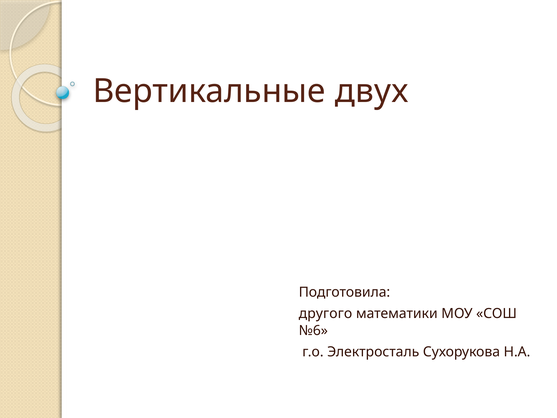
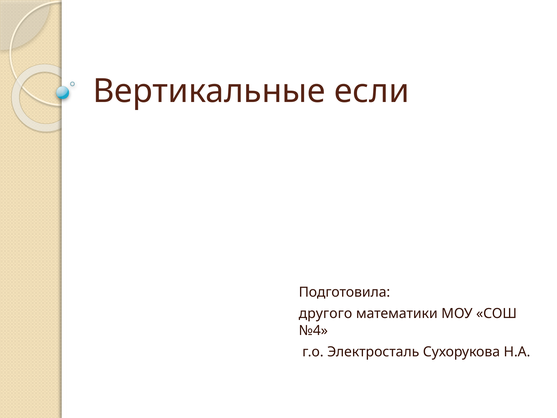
двух: двух -> если (372, 91)
№6: №6 -> №4 (313, 330)
